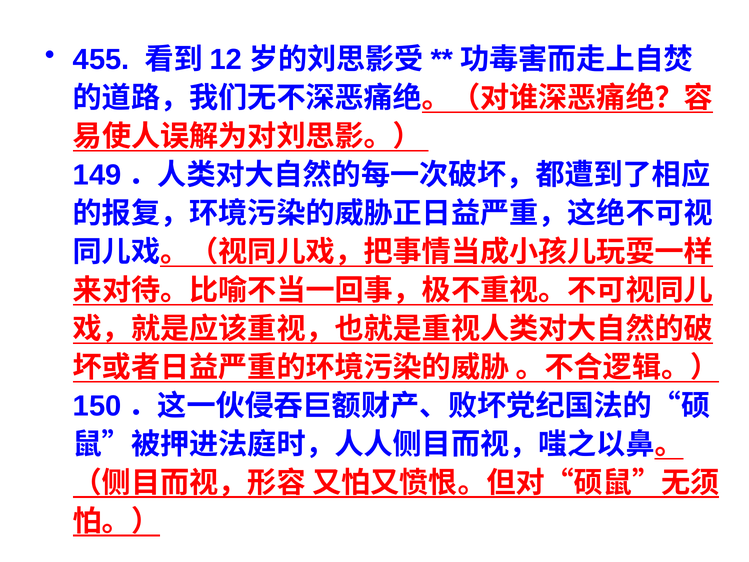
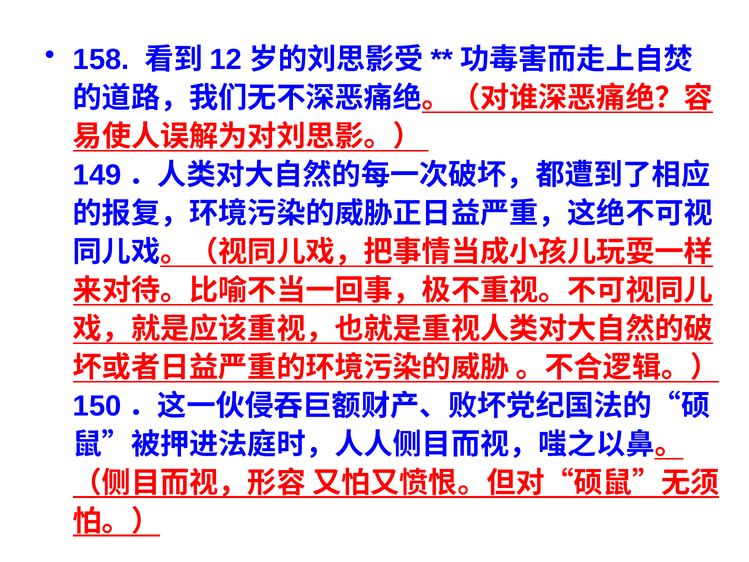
455: 455 -> 158 (101, 60)
